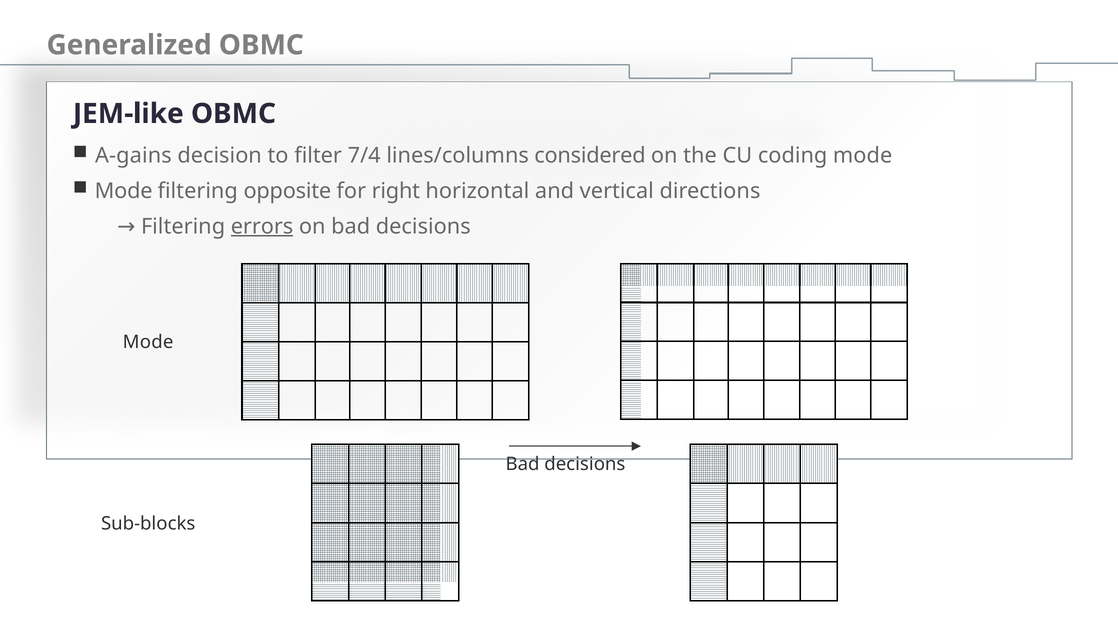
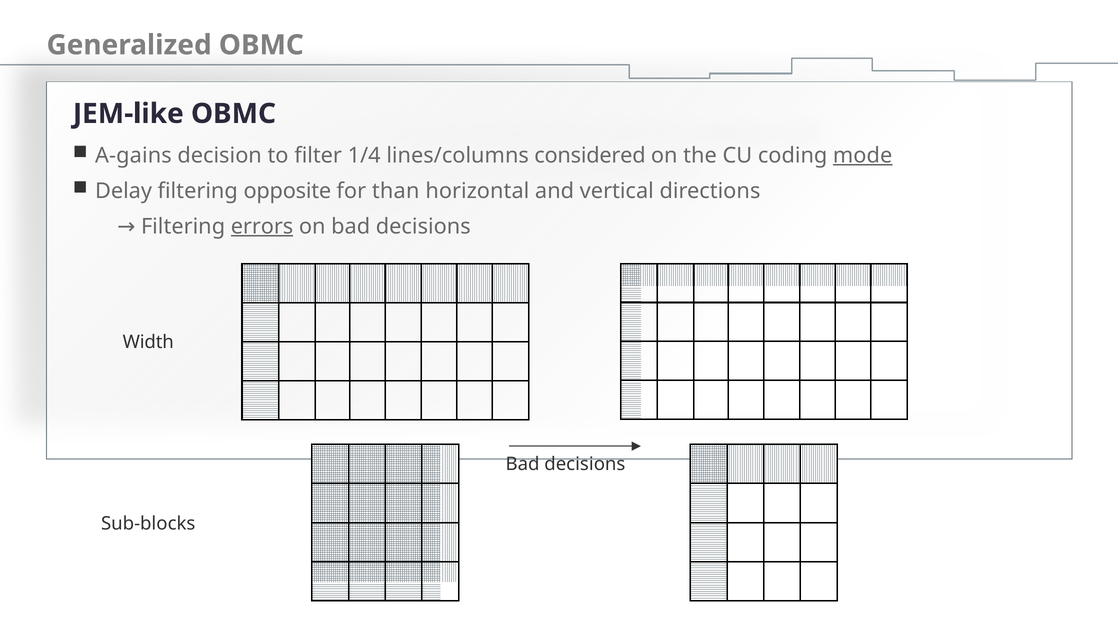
7/4: 7/4 -> 1/4 (364, 155)
mode underline: none -> present (863, 155)
Mode: Mode -> Delay (124, 191)
right: right -> than (396, 191)
Mode: Mode -> Width (148, 342)
